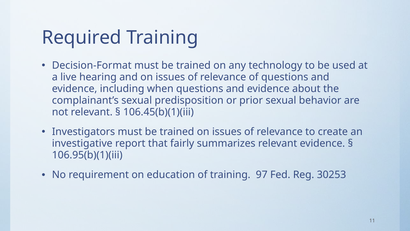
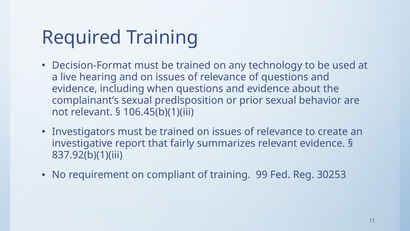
106.95(b)(1)(iii: 106.95(b)(1)(iii -> 837.92(b)(1)(iii (87, 155)
education: education -> compliant (171, 175)
97: 97 -> 99 (262, 175)
